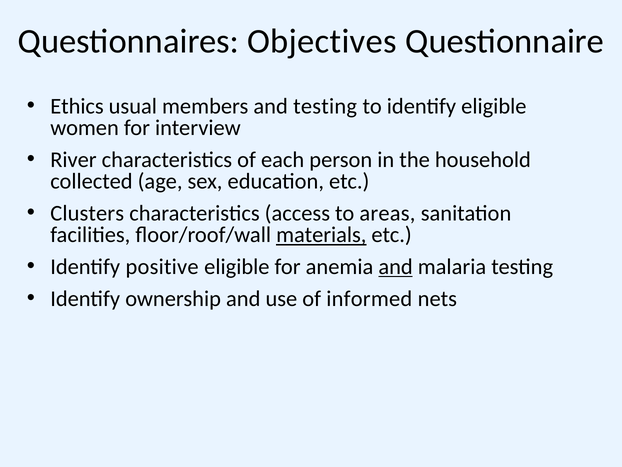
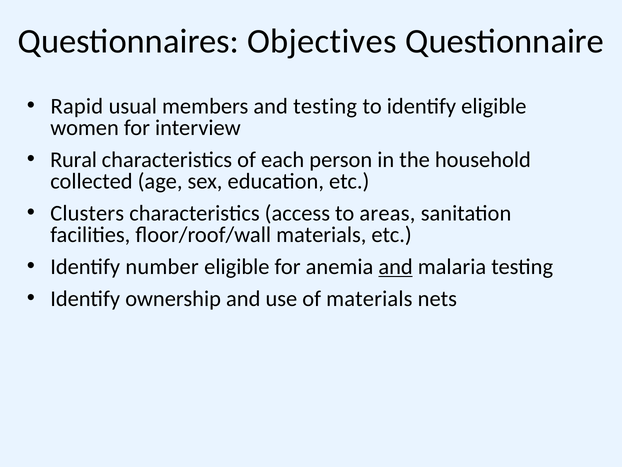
Ethics: Ethics -> Rapid (77, 106)
River: River -> Rural (74, 160)
materials underline: present -> none (321, 235)
positive: positive -> number (162, 267)
of informed: informed -> materials (369, 299)
